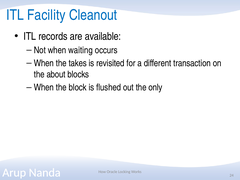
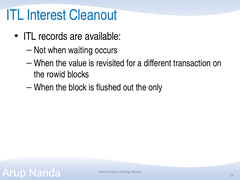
Facility: Facility -> Interest (46, 15)
takes: takes -> value (78, 63)
about: about -> rowid (56, 74)
